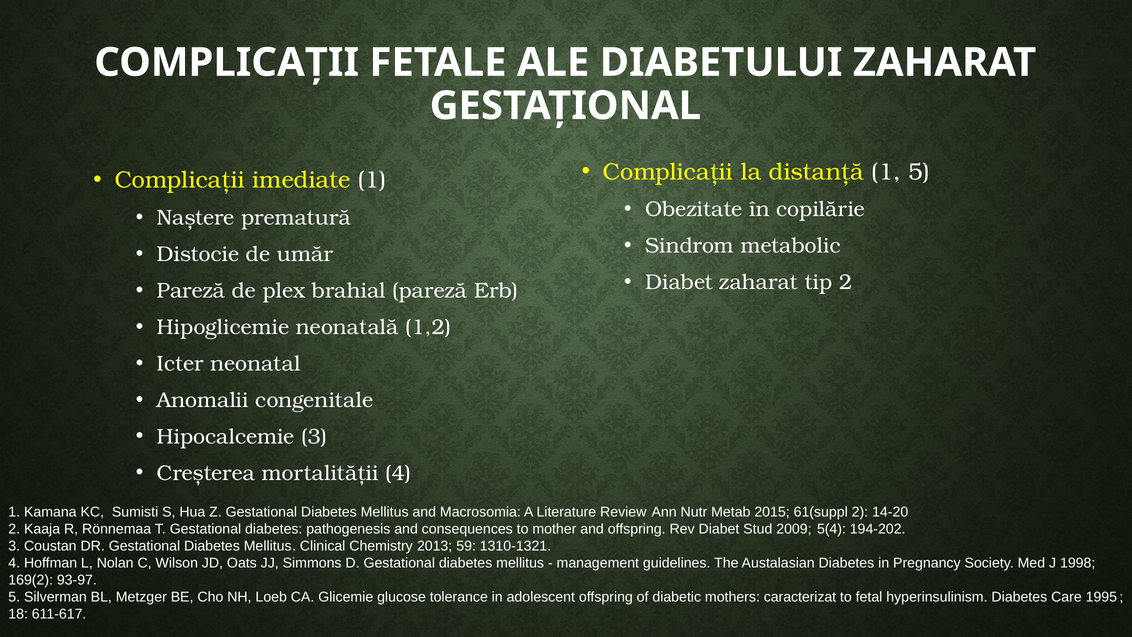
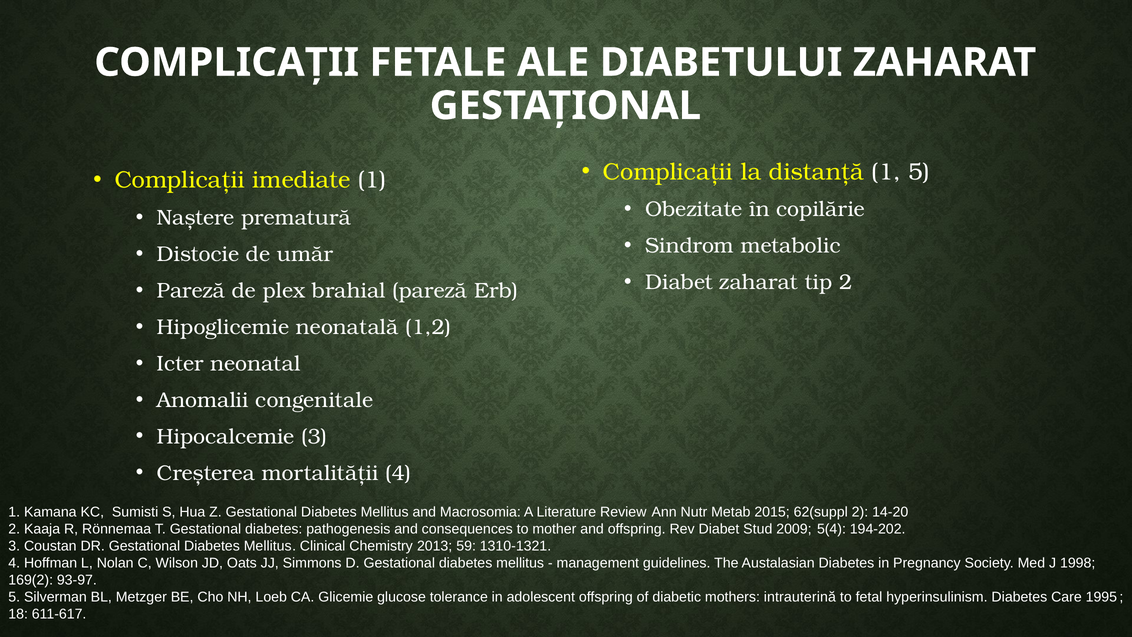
61(suppl: 61(suppl -> 62(suppl (821, 512)
caracterizat: caracterizat -> intrauterină (800, 597)
